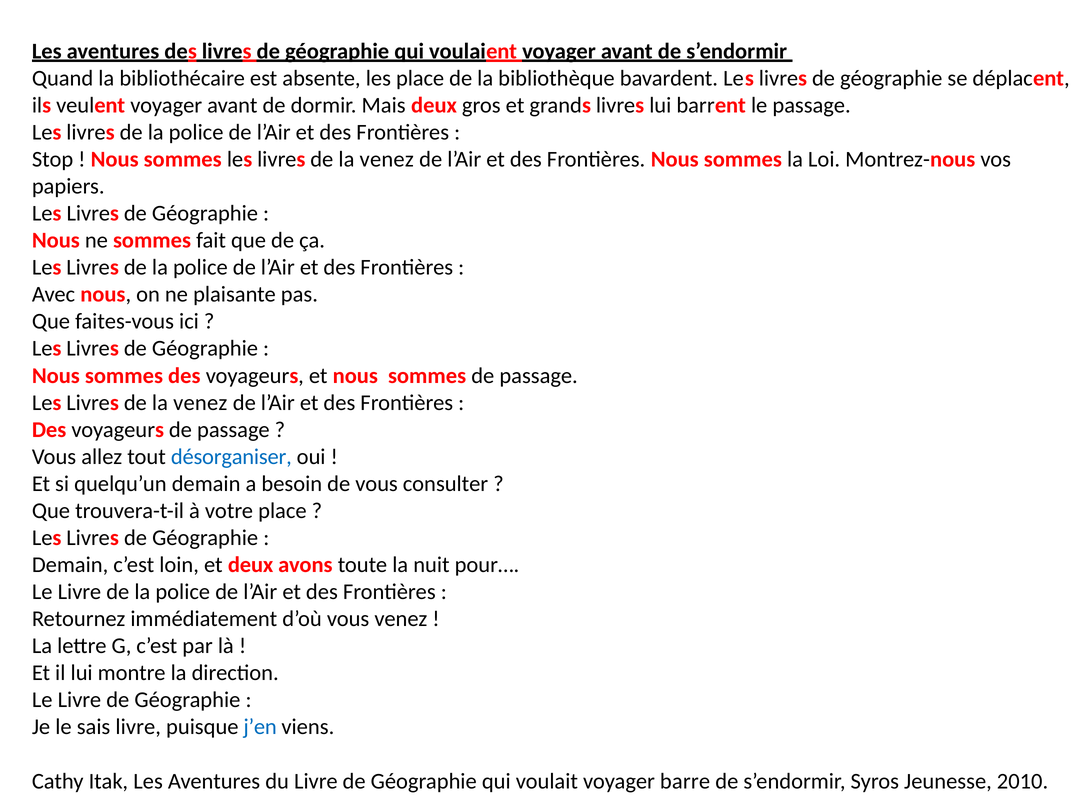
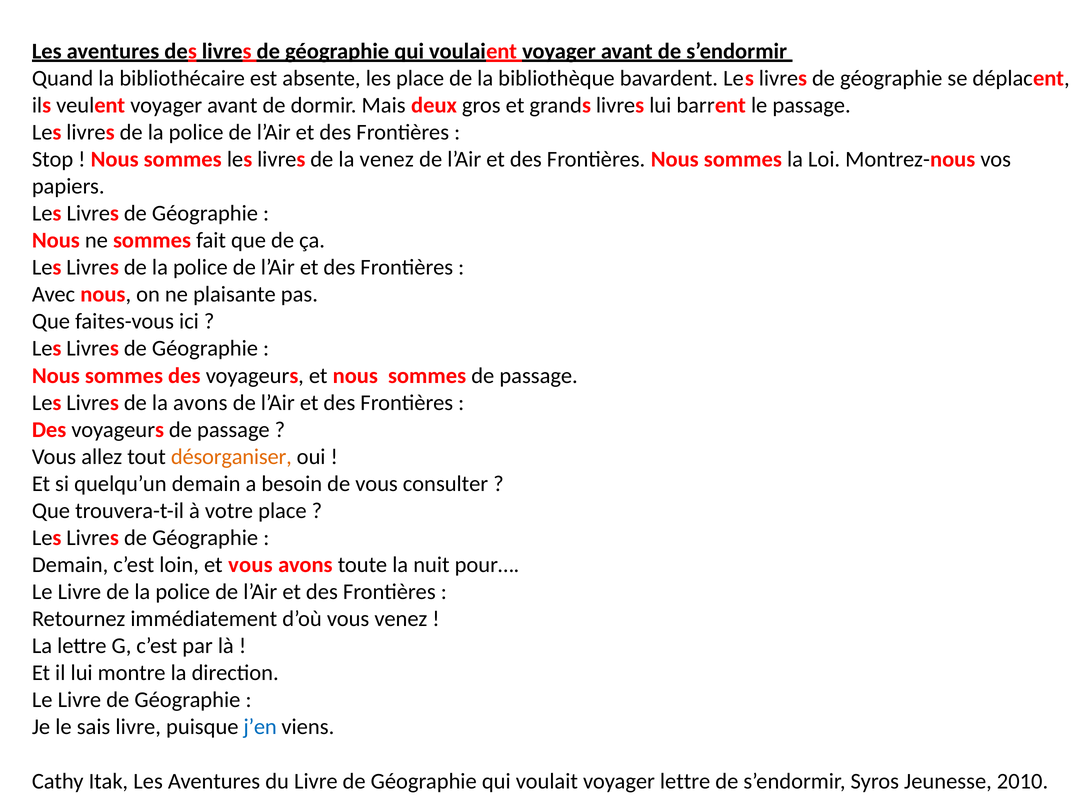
venez: venez -> avons (200, 403)
désorganiser colour: blue -> orange (231, 457)
et deux: deux -> vous (250, 565)
voyager barre: barre -> lettre (685, 782)
